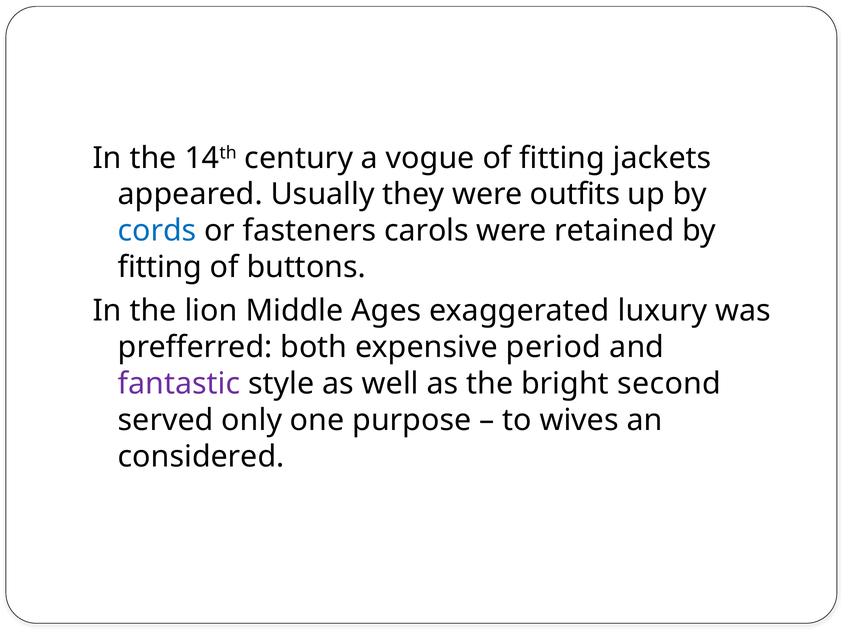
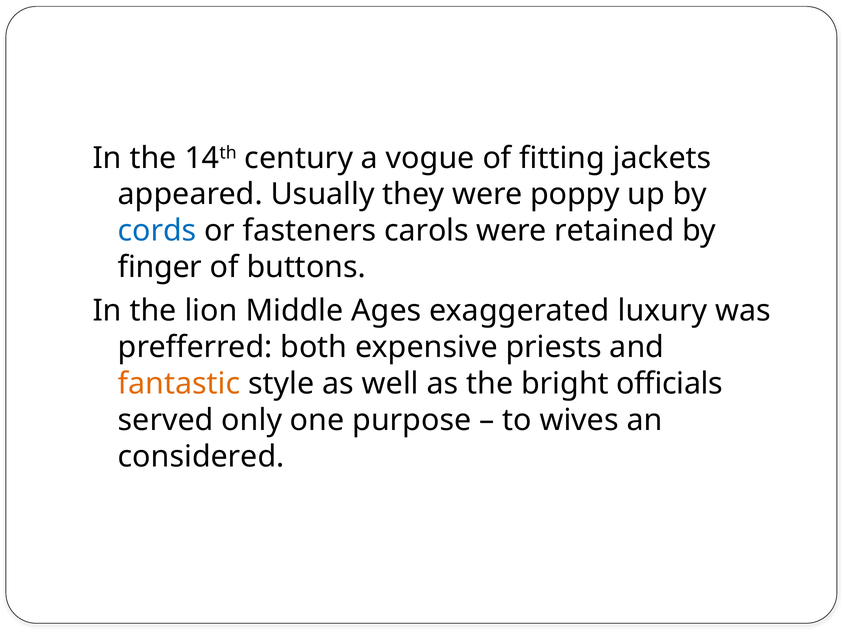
outfits: outfits -> poppy (575, 195)
fitting: fitting -> finger (160, 268)
period: period -> priests (554, 347)
fantastic colour: purple -> orange (179, 384)
second: second -> officials (670, 384)
